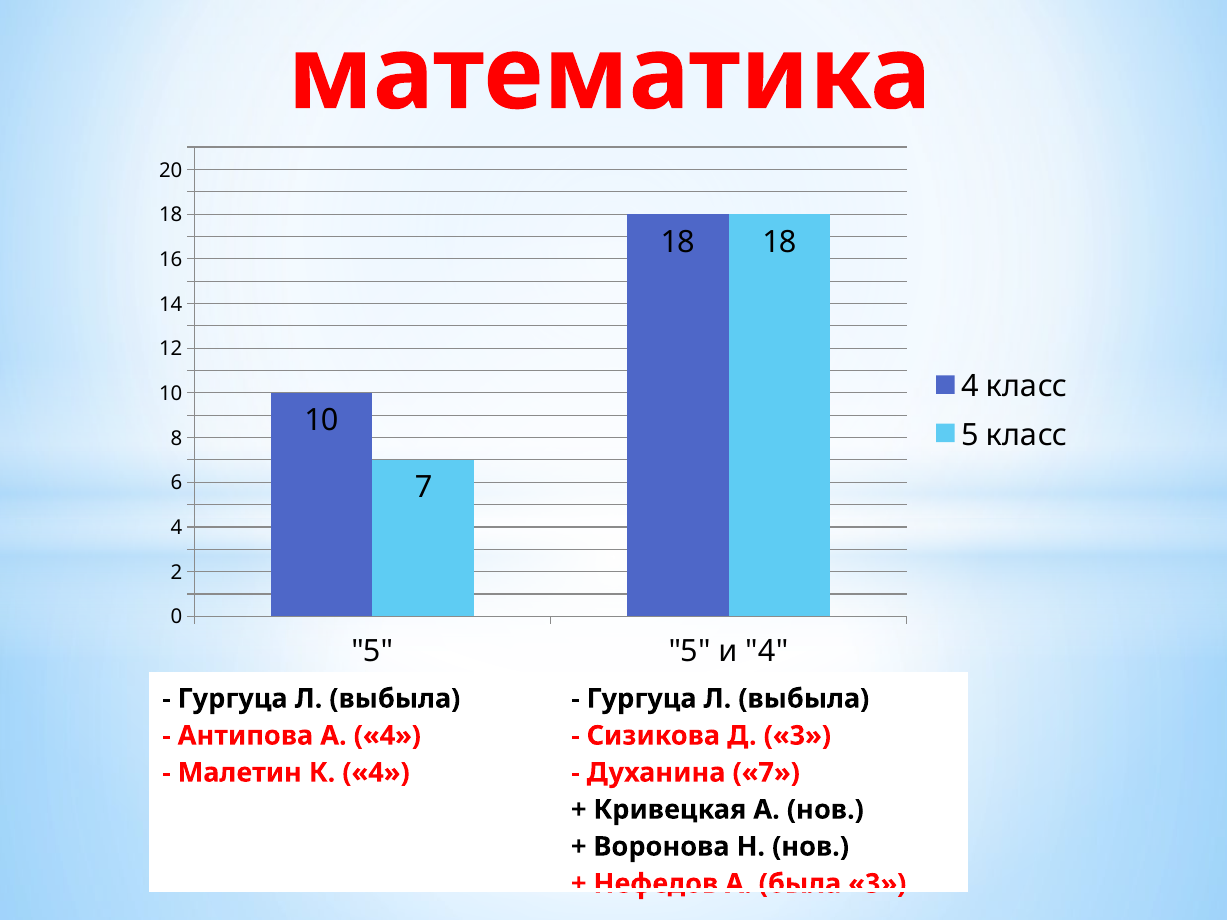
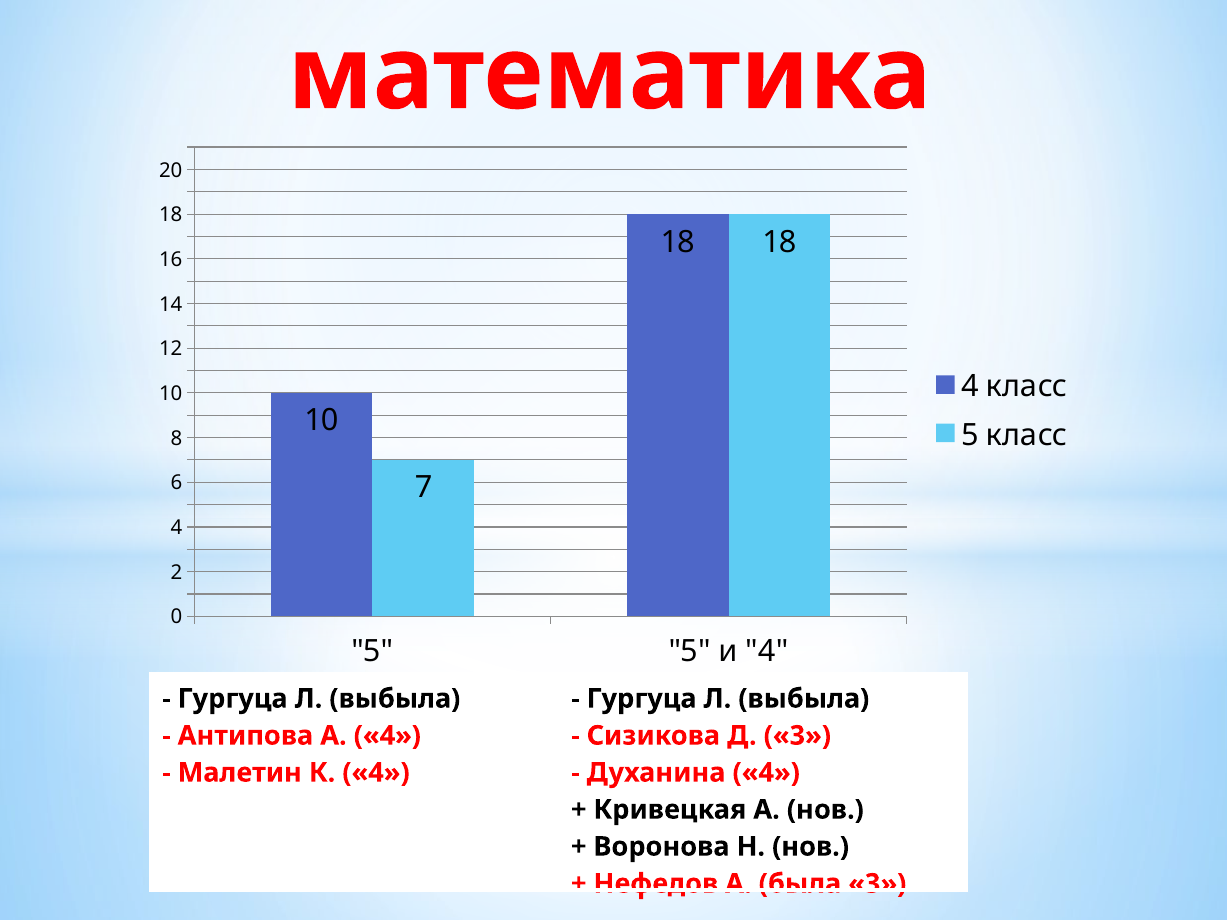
Духанина 7: 7 -> 4 (766, 773)
